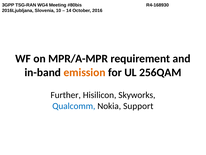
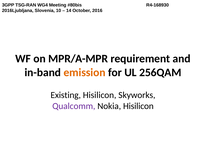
Further: Further -> Existing (66, 95)
Qualcomm colour: blue -> purple (74, 106)
Nokia Support: Support -> Hisilicon (138, 106)
